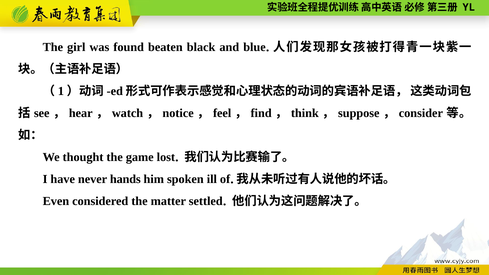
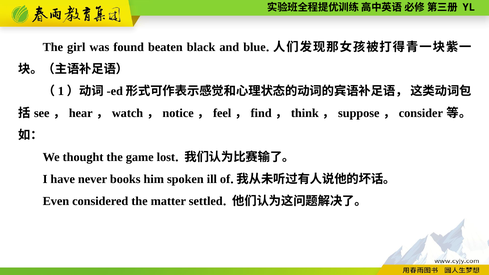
hands: hands -> books (125, 179)
